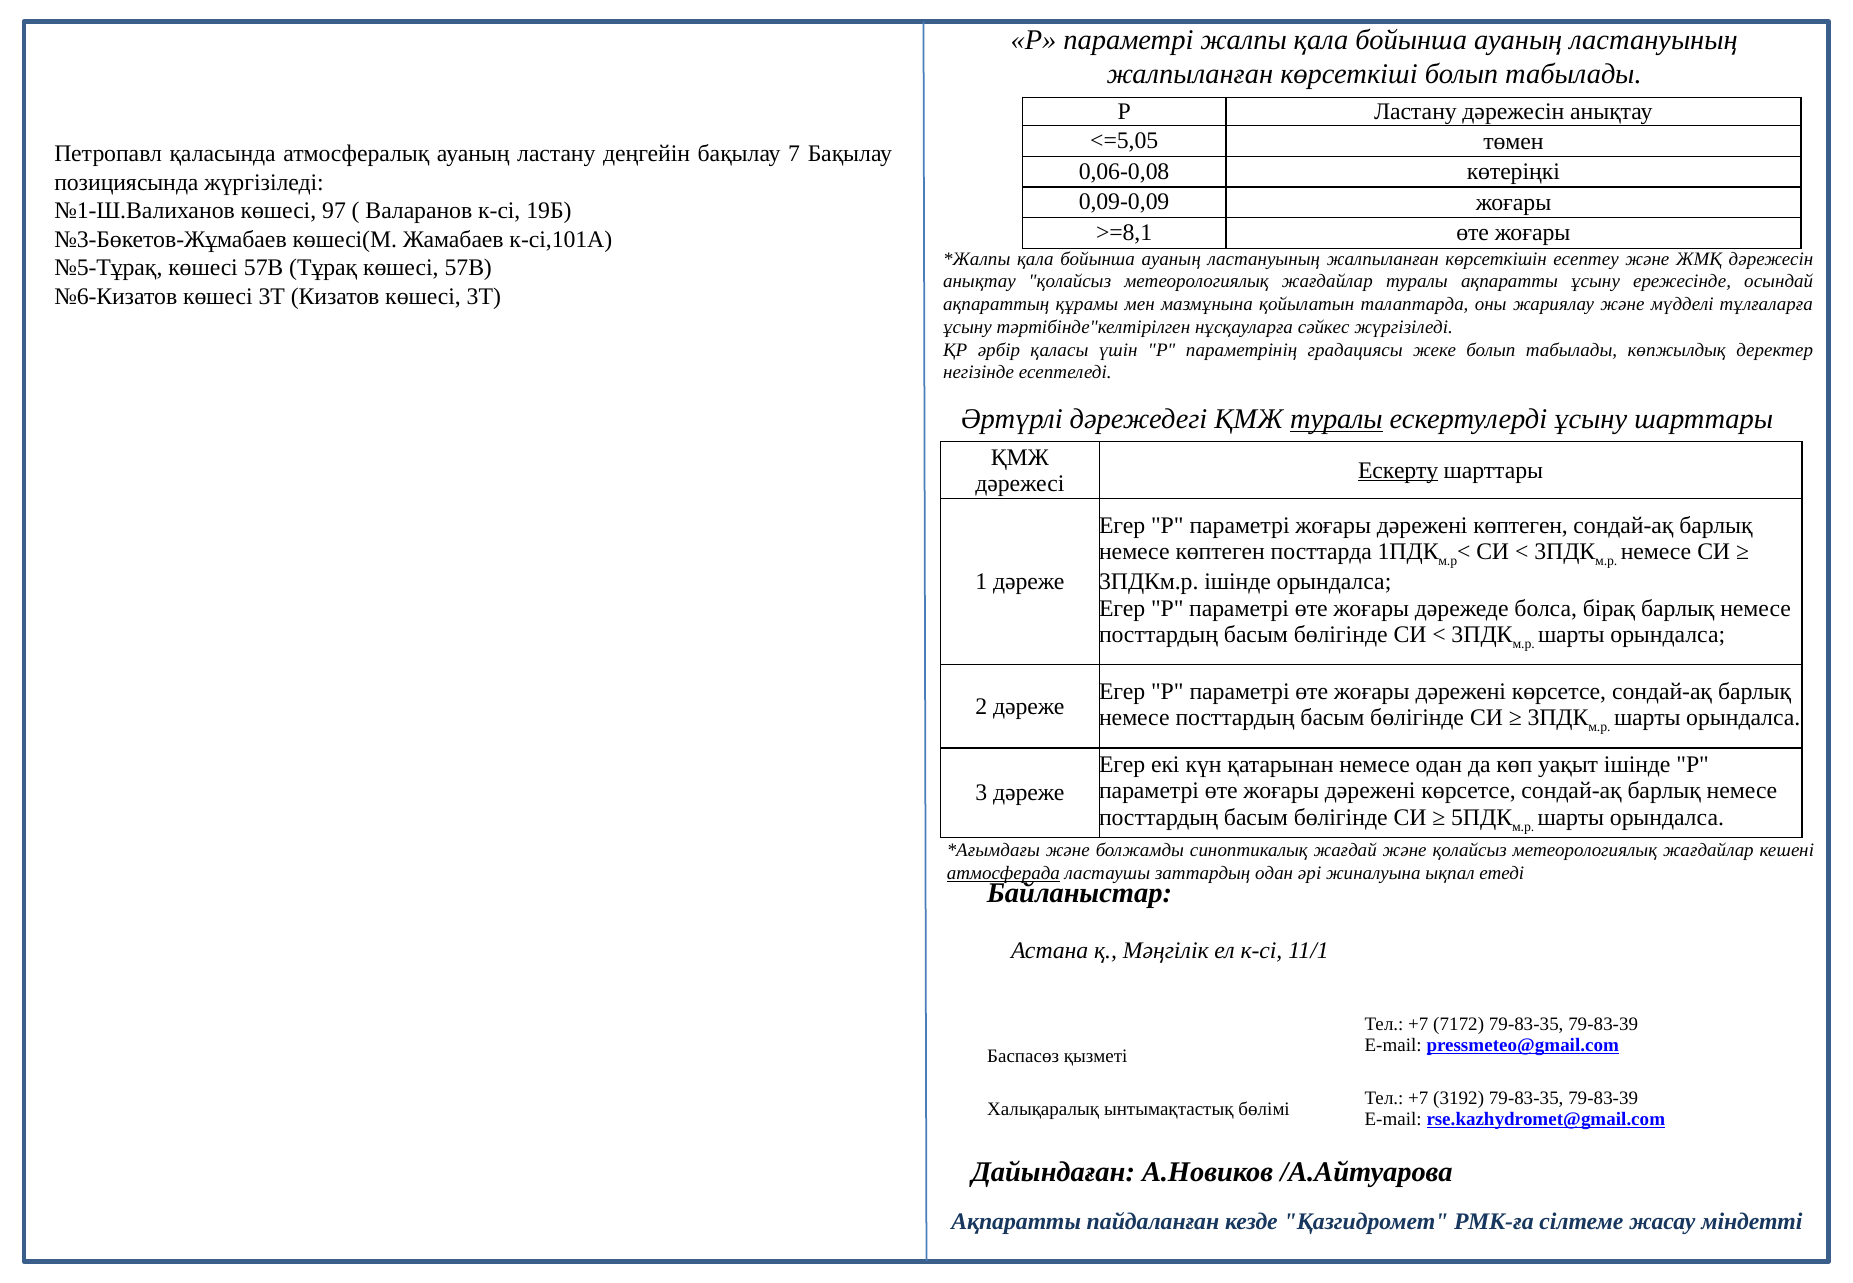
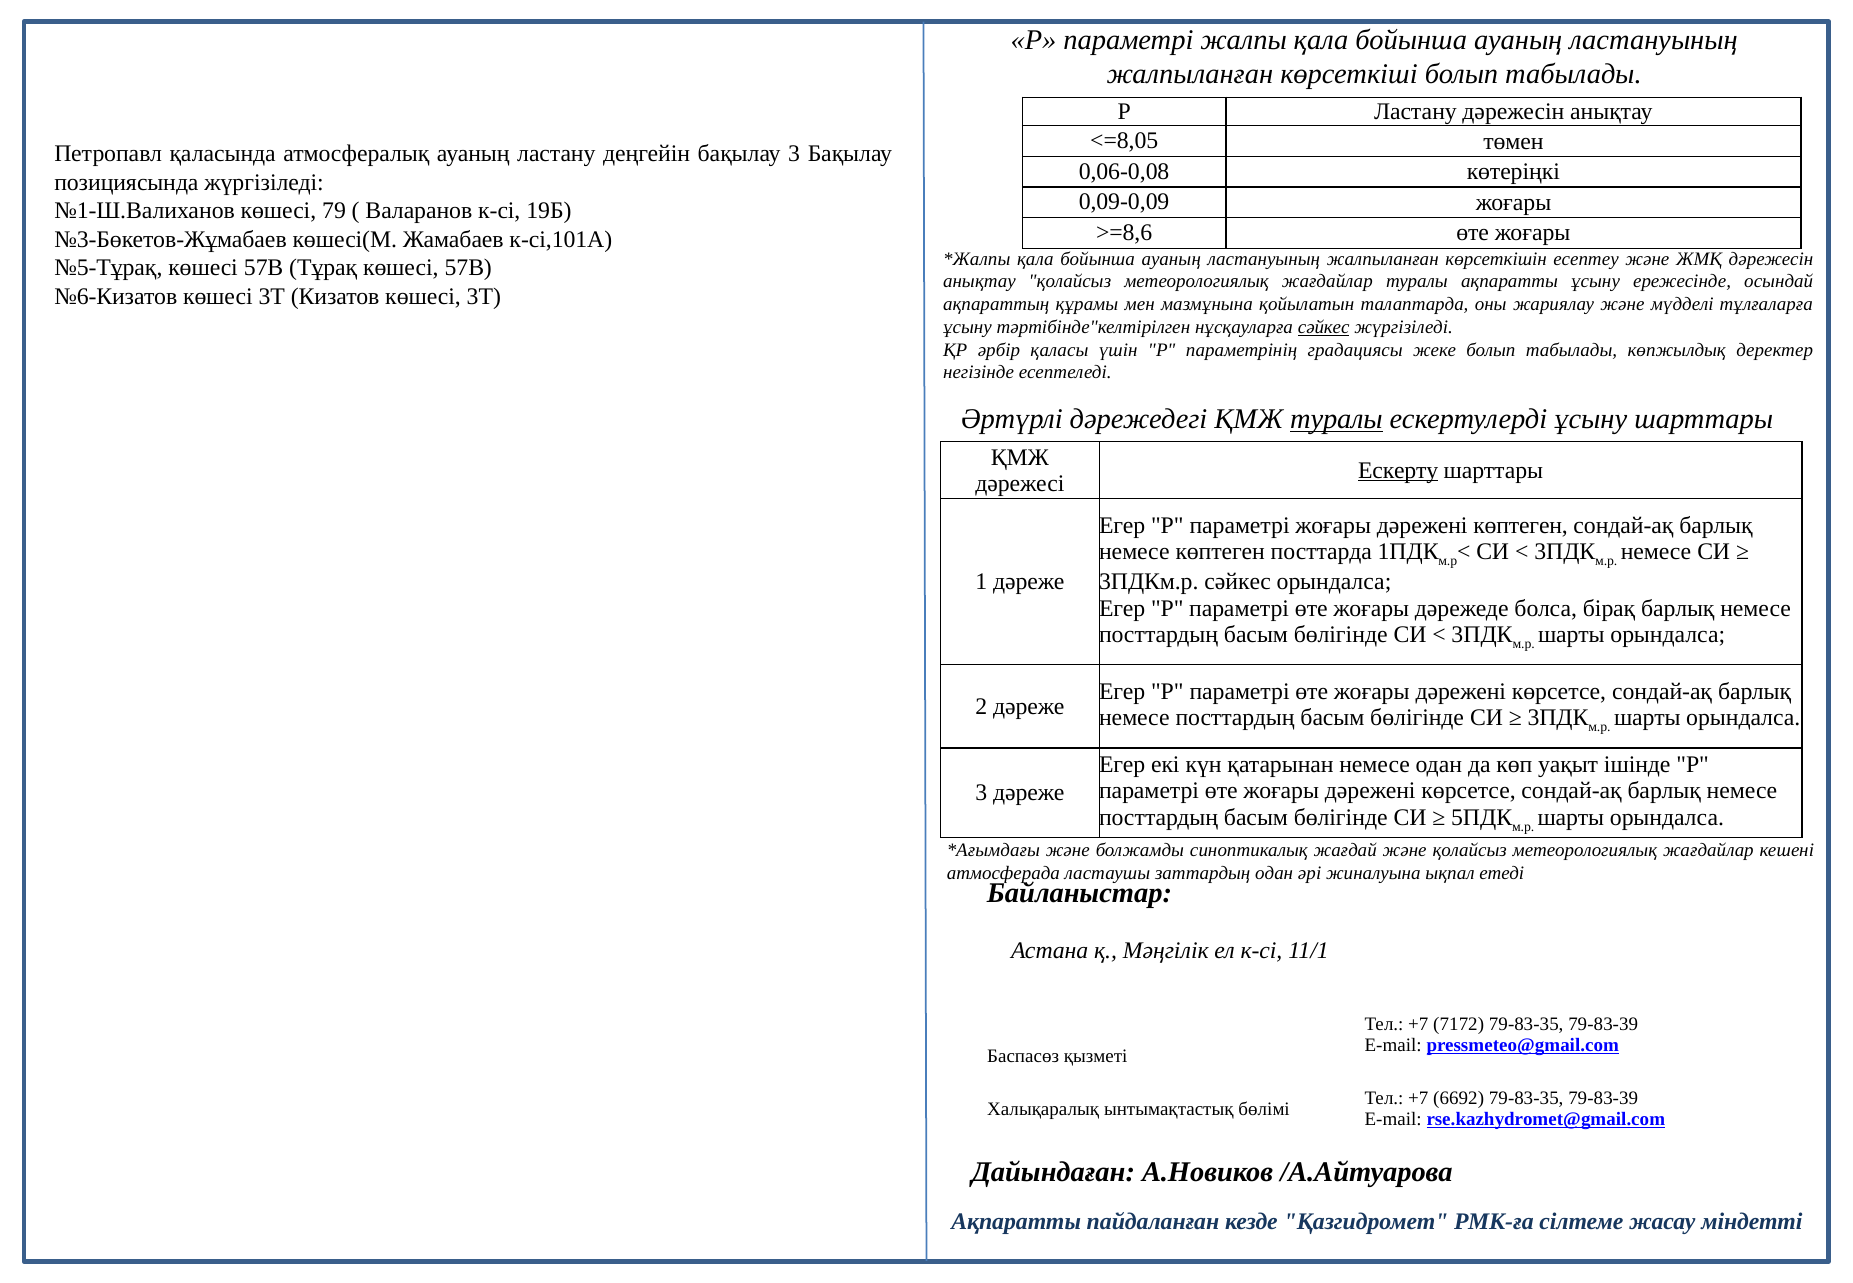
<=5,05: <=5,05 -> <=8,05 (1124, 141)
бақылау 7: 7 -> 3 (794, 154)
97: 97 -> 79 (334, 211)
>=8,1: >=8,1 -> >=8,6 (1124, 233)
сәйкес underline: none -> present (1324, 327)
3ПДКм.р ішінде: ішінде -> сәйкес (1238, 582)
атмосферада underline: present -> none (1003, 873)
3192: 3192 -> 6692 (1459, 1098)
